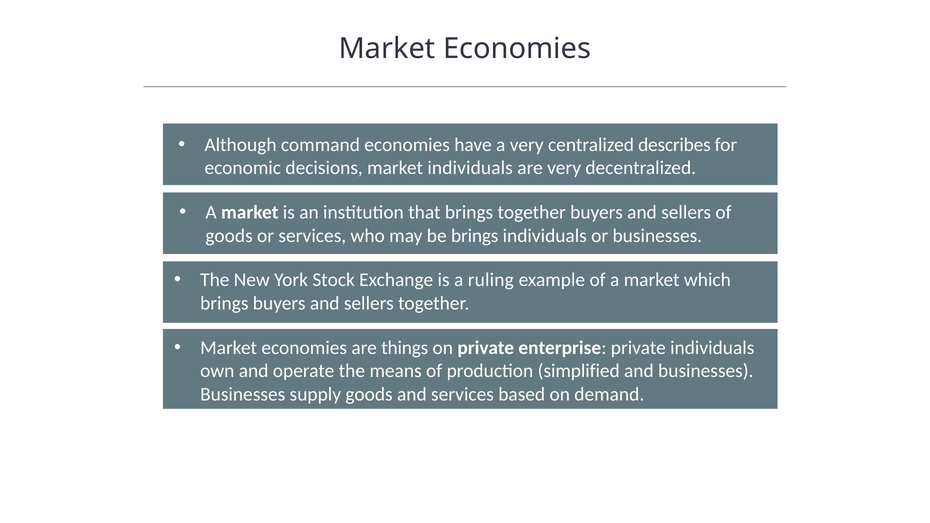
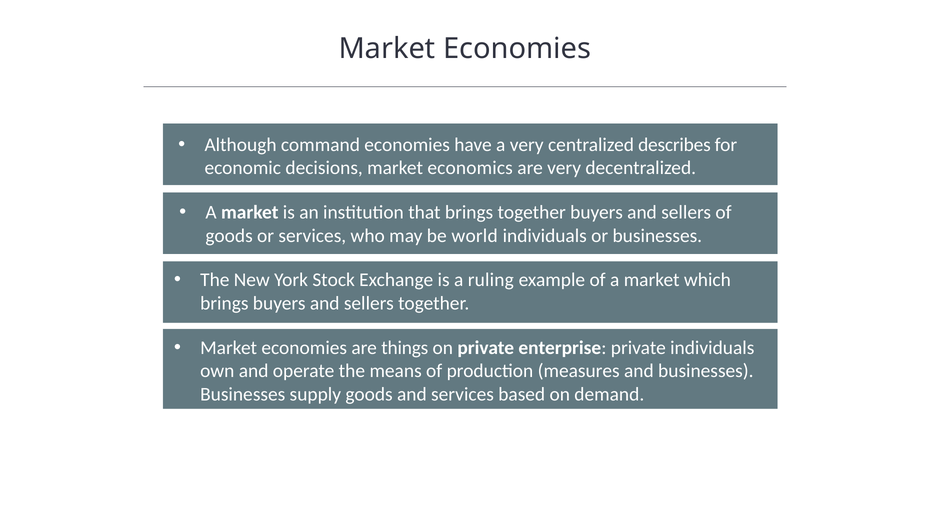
market individuals: individuals -> economics (470, 168)
be brings: brings -> world (475, 236)
simplified: simplified -> measures (579, 371)
